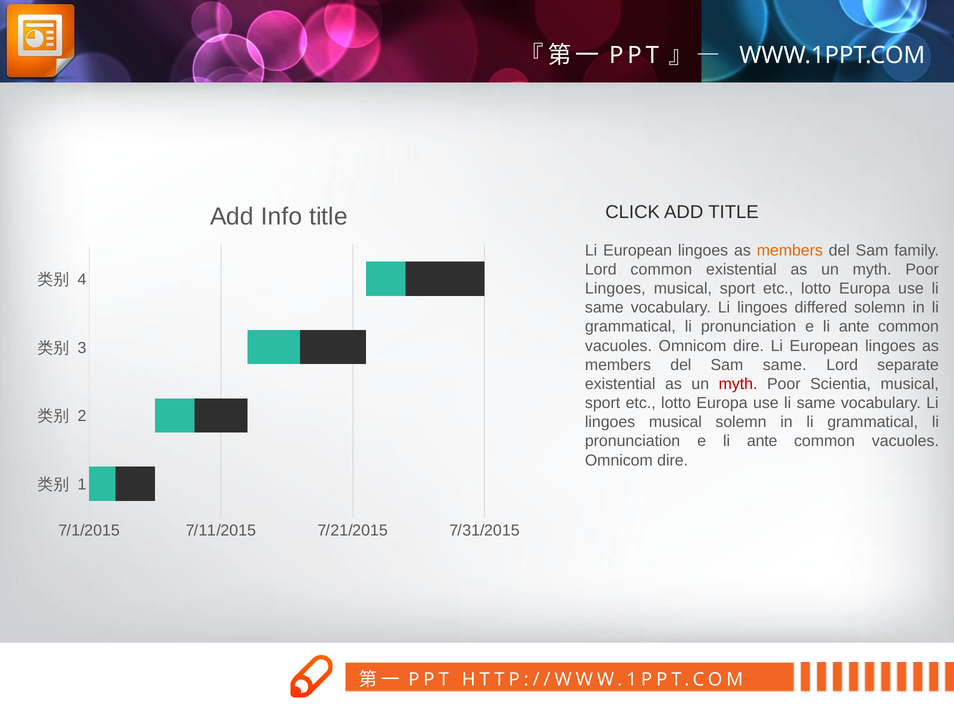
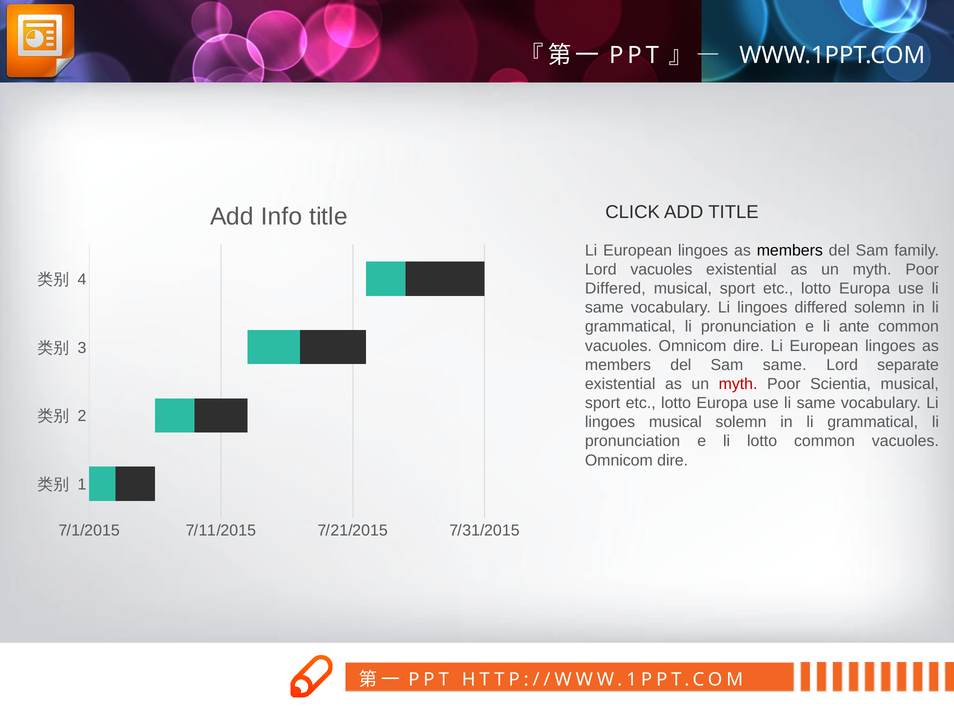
members colour: orange -> black (790, 250)
Lord common: common -> vacuoles (661, 269)
Lingoes: Lingoes -> Differed (615, 288)
ante: ante -> lotto (762, 441)
